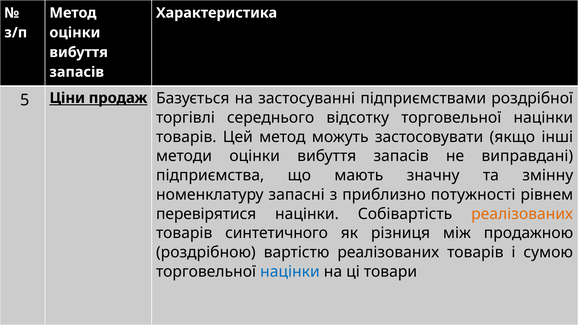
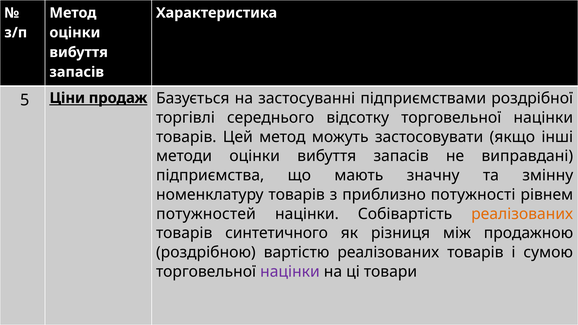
запасні: запасні -> товарiв (297, 195)
перевірятися: перевірятися -> потужностей (206, 214)
націнки colour: blue -> purple (290, 272)
